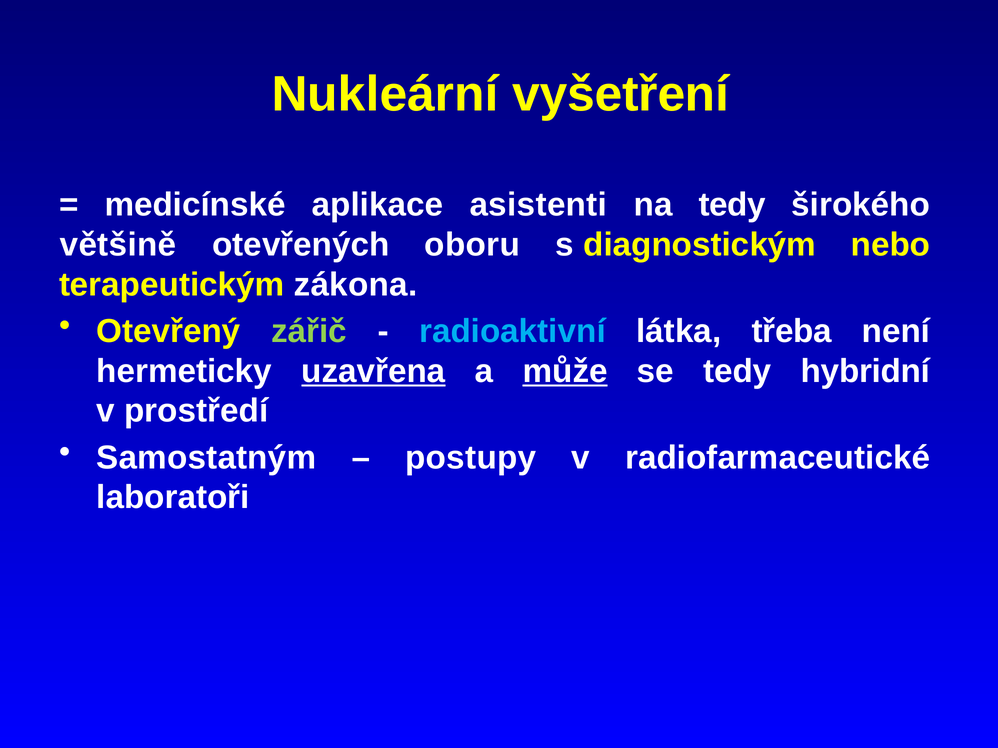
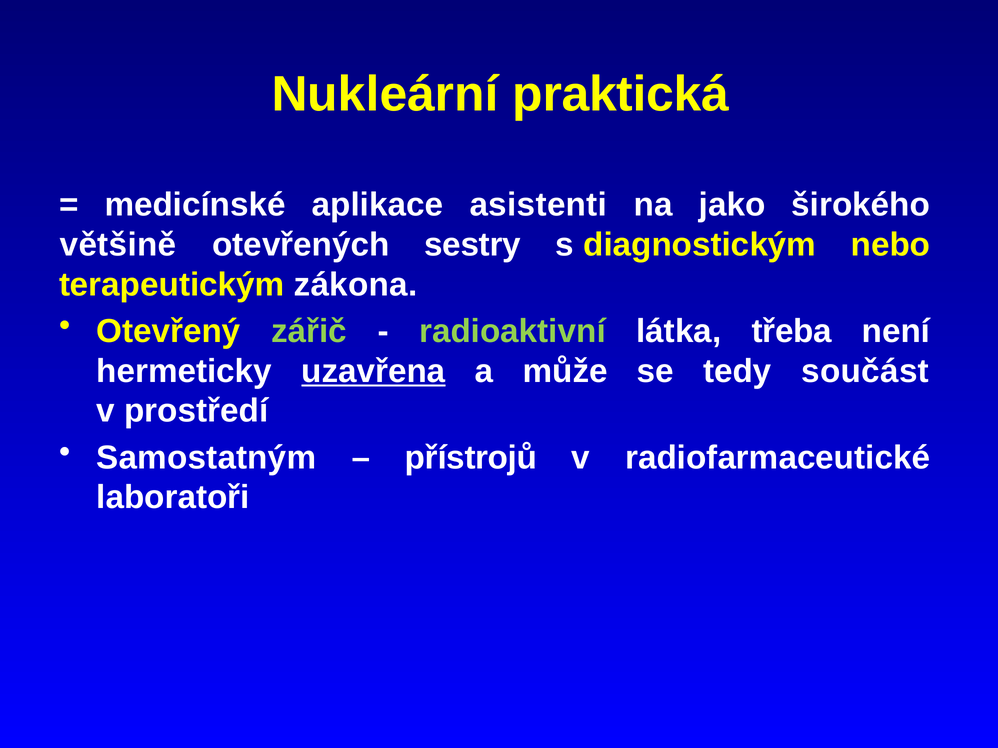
vyšetření: vyšetření -> praktická (621, 94)
na tedy: tedy -> jako (732, 205)
oboru: oboru -> sestry (473, 245)
radioaktivní colour: light blue -> light green (512, 331)
může underline: present -> none (565, 371)
hybridní: hybridní -> součást (865, 371)
postupy: postupy -> přístrojů (471, 458)
